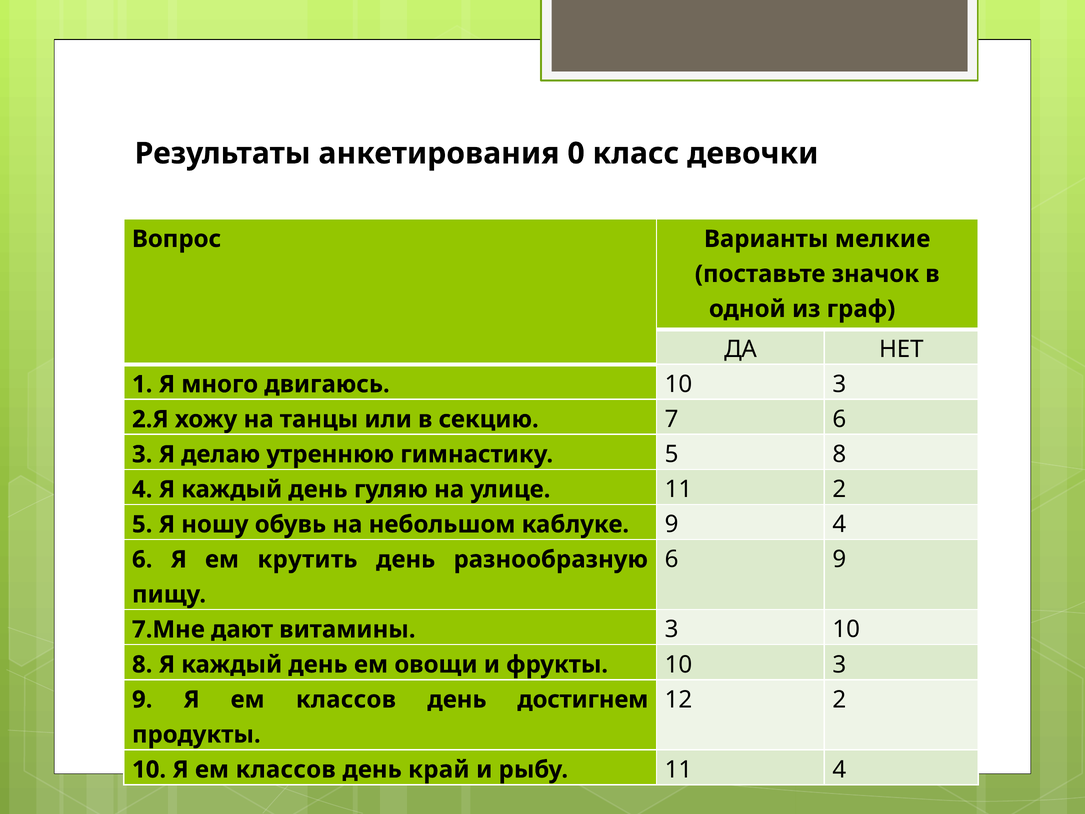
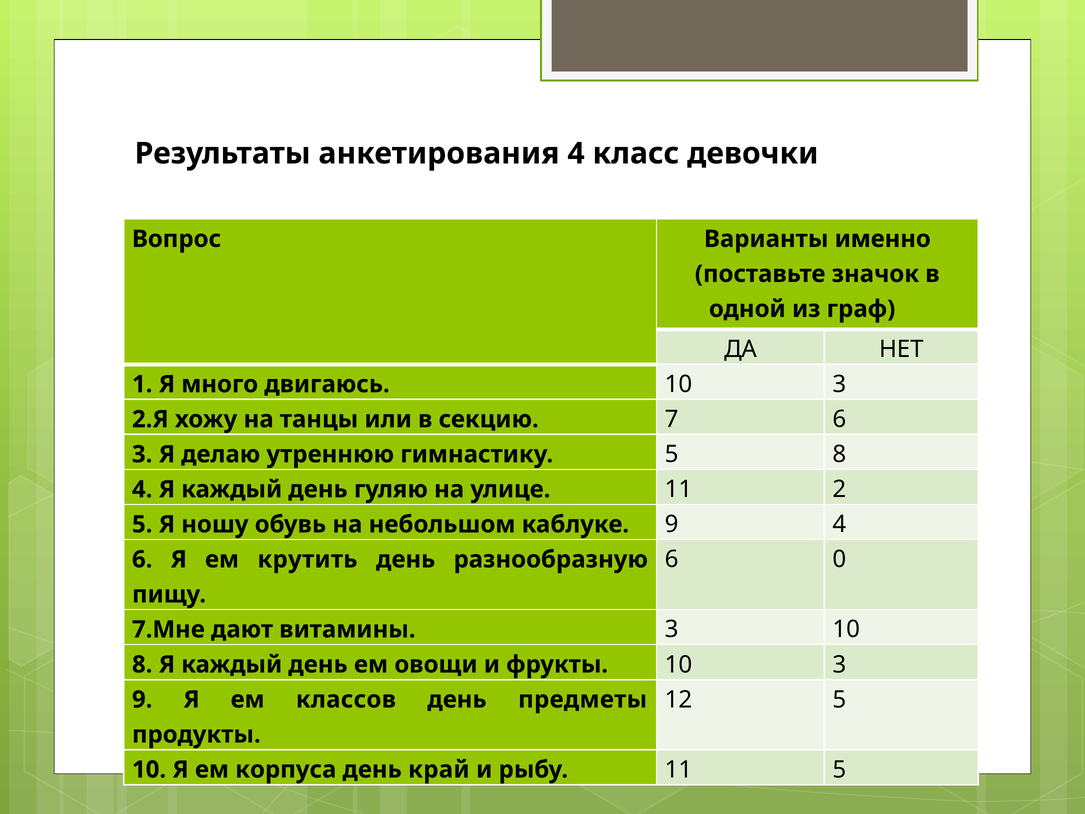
анкетирования 0: 0 -> 4 (576, 153)
мелкие: мелкие -> именно (883, 239)
6 9: 9 -> 0 (839, 559)
12 2: 2 -> 5 (839, 699)
достигнем: достигнем -> предметы (583, 699)
10 Я ем классов: классов -> корпуса (286, 769)
11 4: 4 -> 5 (839, 769)
